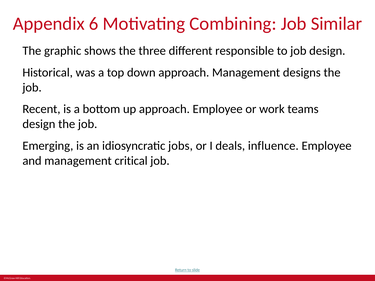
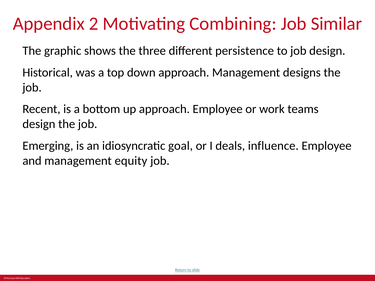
6: 6 -> 2 (94, 24)
responsible: responsible -> persistence (245, 51)
jobs: jobs -> goal (181, 146)
critical: critical -> equity (131, 161)
